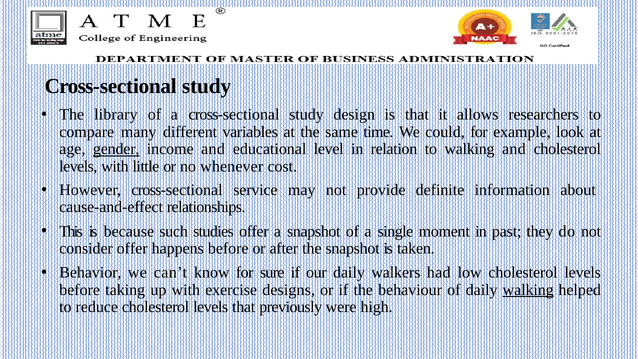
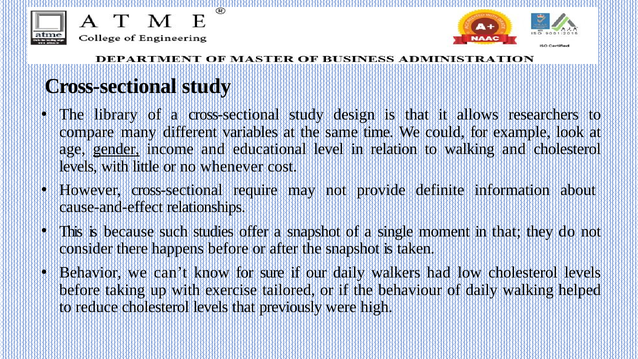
service: service -> require (255, 190)
in past: past -> that (507, 231)
consider offer: offer -> there (132, 248)
designs: designs -> tailored (289, 290)
walking underline: present -> none (528, 290)
